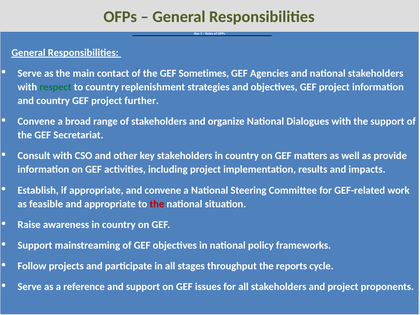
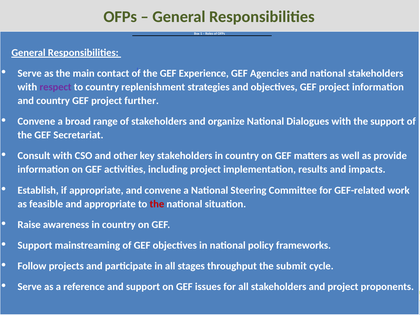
Sometimes: Sometimes -> Experience (204, 73)
respect colour: green -> purple (56, 87)
reports: reports -> submit (291, 266)
